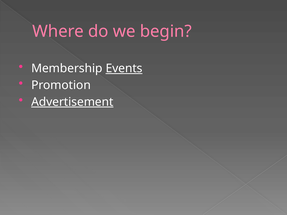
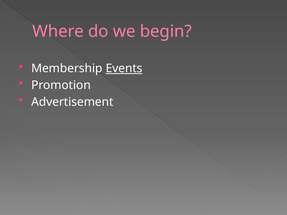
Advertisement underline: present -> none (72, 102)
